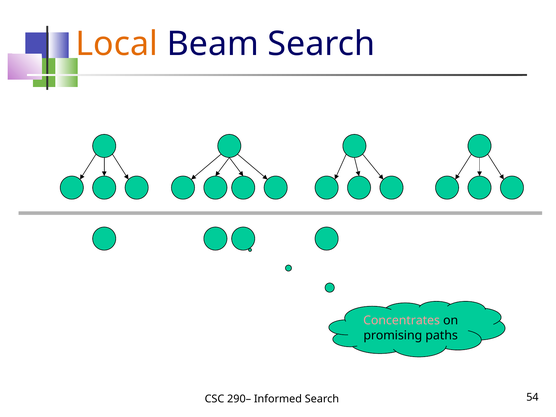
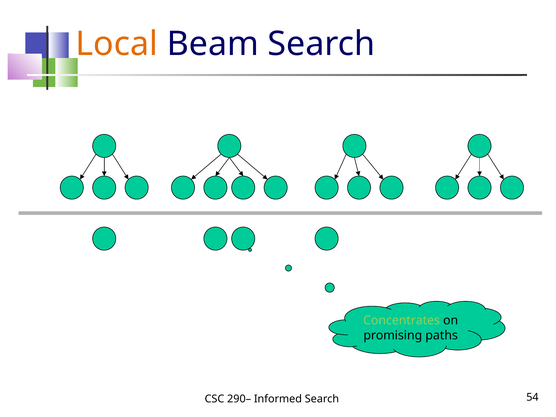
Concentrates colour: pink -> light green (402, 321)
